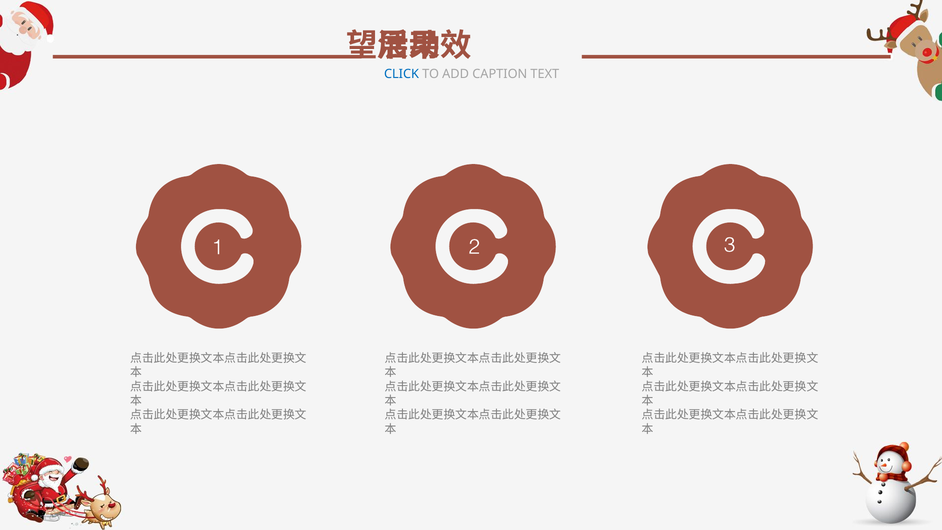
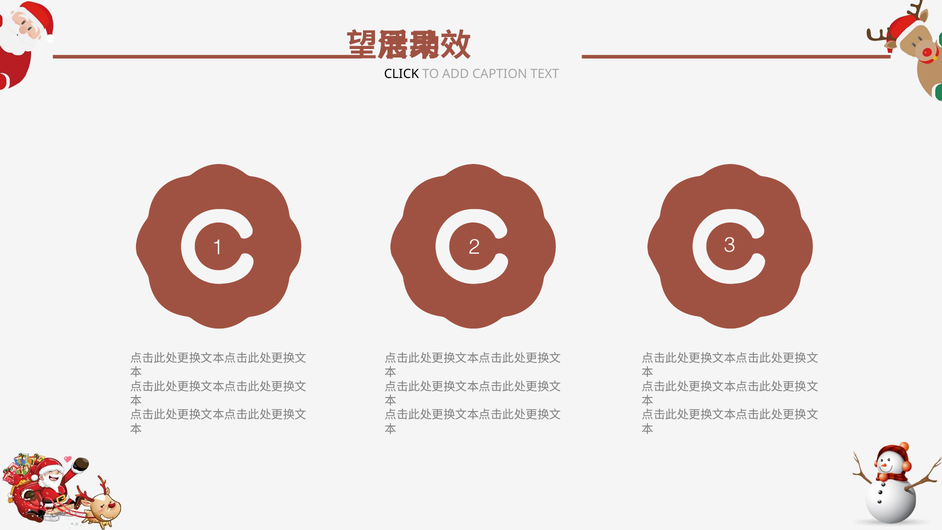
CLICK colour: blue -> black (402, 74)
